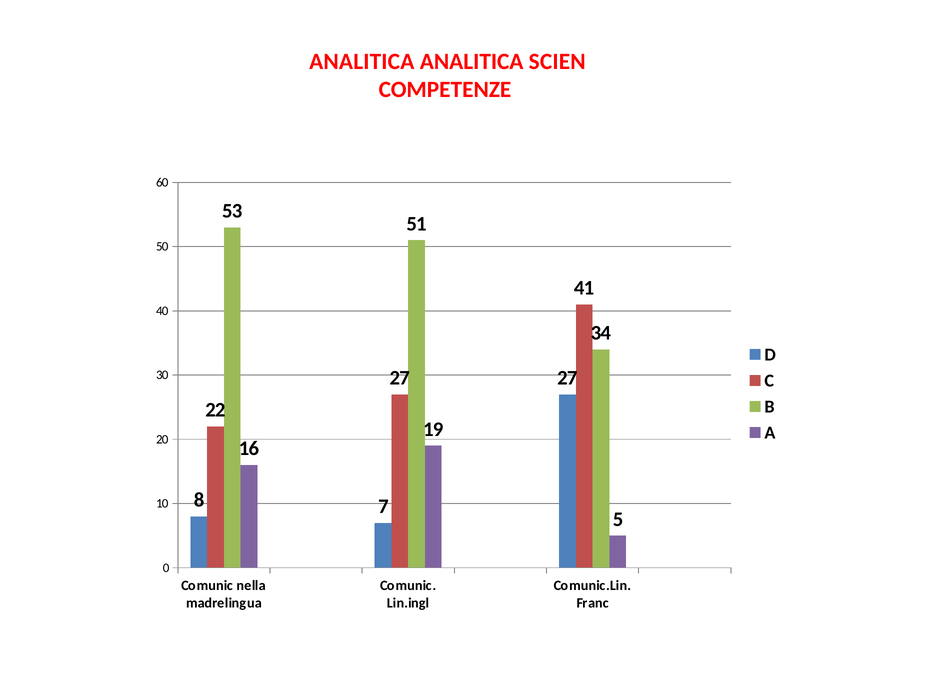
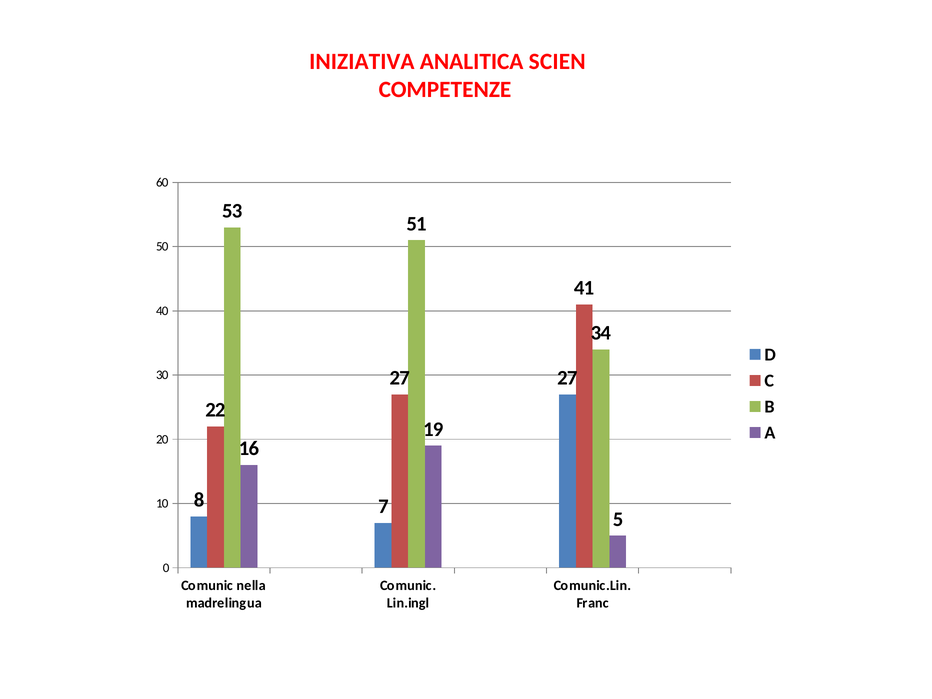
ANALITICA: ANALITICA -> INIZIATIVA (362, 61)
